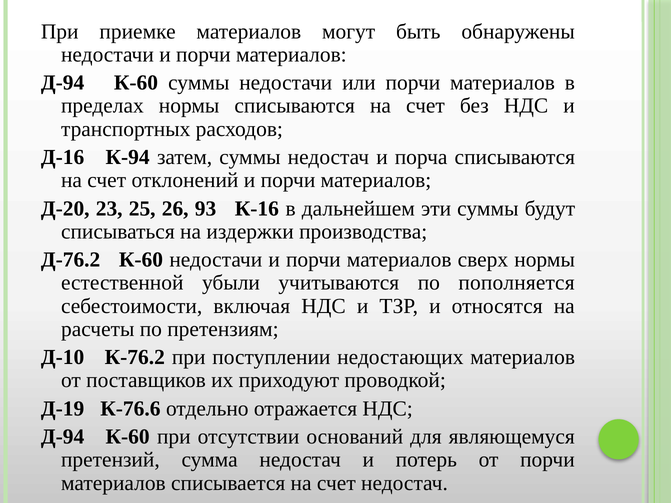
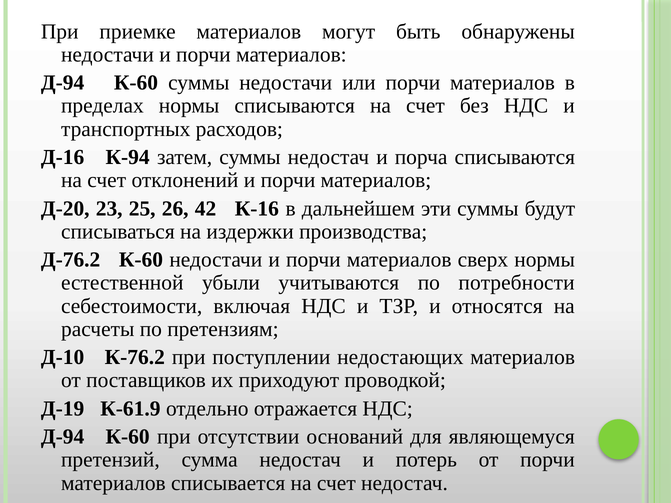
93: 93 -> 42 (206, 209)
пополняется: пополняется -> потребности (517, 283)
К-76.6: К-76.6 -> К-61.9 (130, 409)
